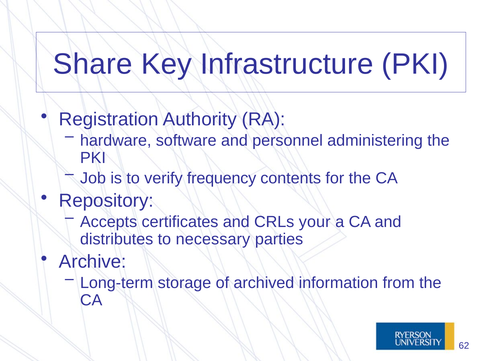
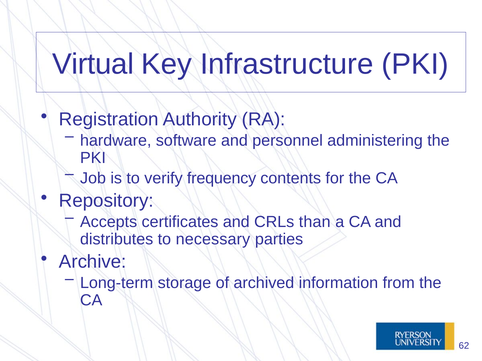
Share: Share -> Virtual (93, 64)
your: your -> than (315, 222)
